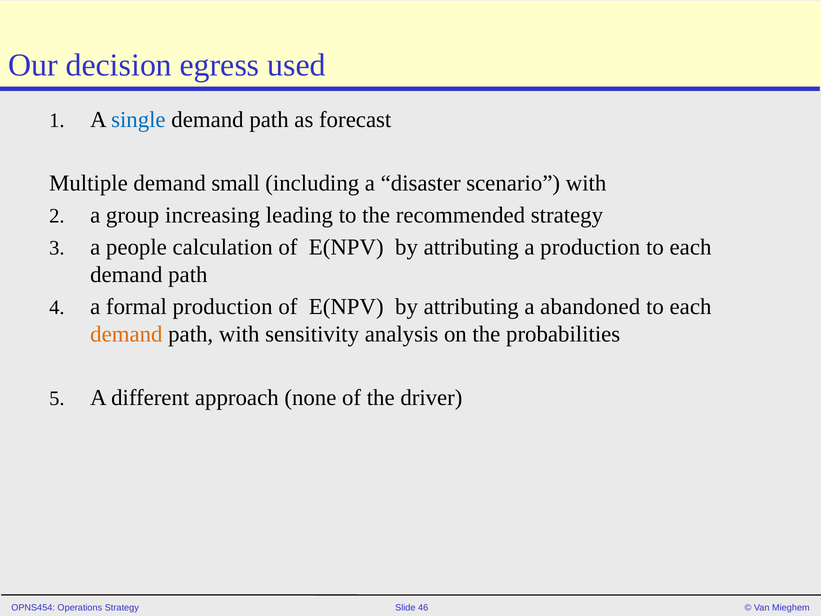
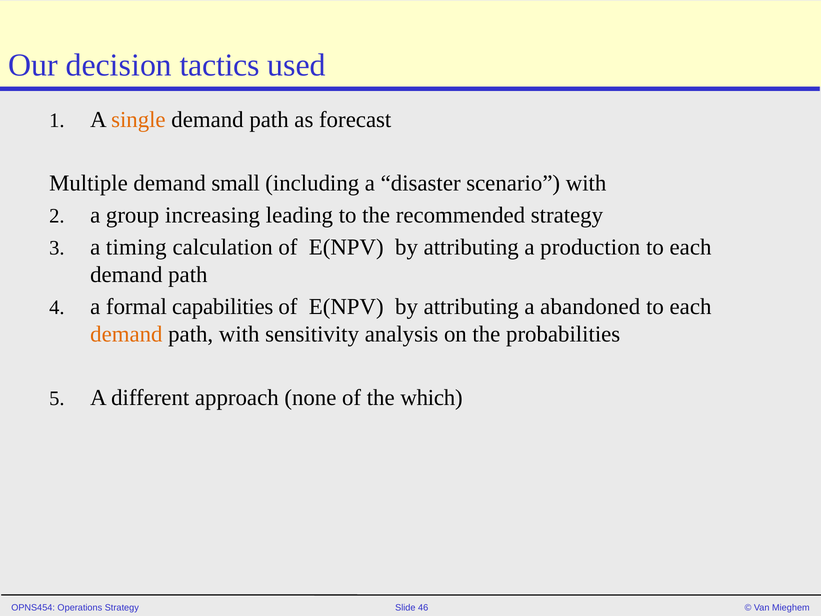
egress: egress -> tactics (220, 65)
single colour: blue -> orange (138, 119)
people: people -> timing (136, 247)
formal production: production -> capabilities (223, 307)
driver: driver -> which (432, 398)
